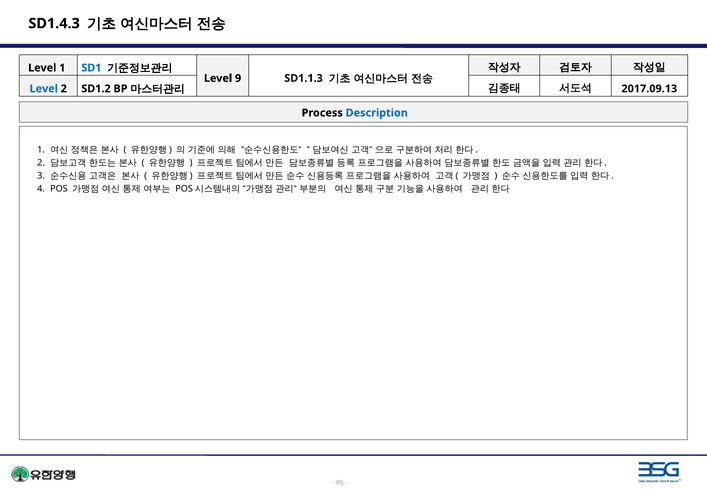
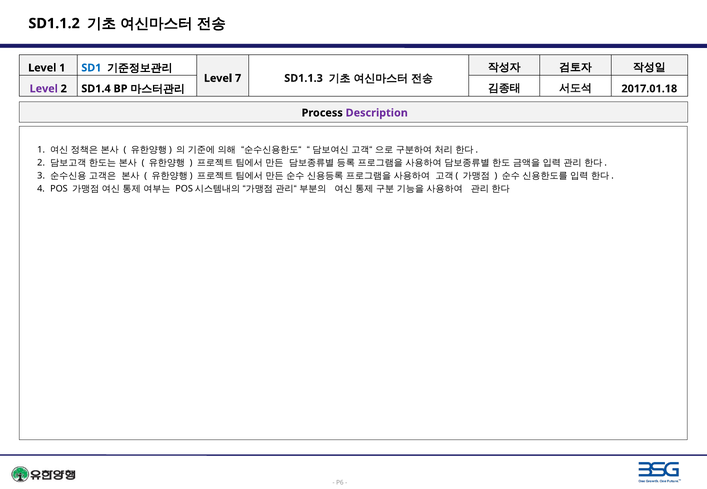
SD1.4.3: SD1.4.3 -> SD1.1.2 (54, 23)
9: 9 -> 7 (238, 78)
Level colour: blue -> purple (44, 89)
SD1.2: SD1.2 -> SD1.4 (96, 89)
2017.09.13: 2017.09.13 -> 2017.01.18 (649, 89)
Description colour: blue -> purple (377, 113)
